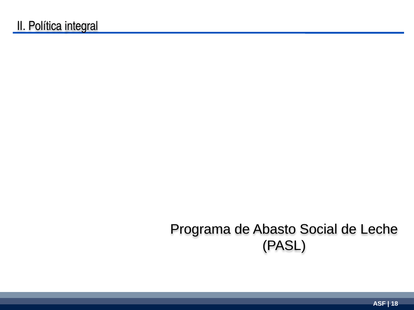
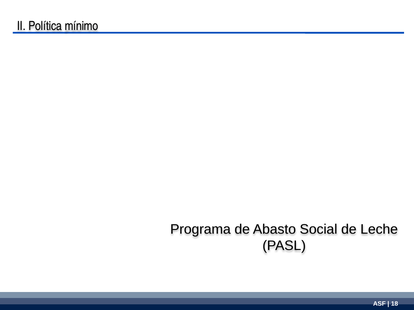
integral: integral -> mínimo (81, 26)
